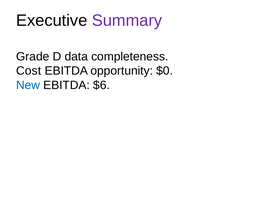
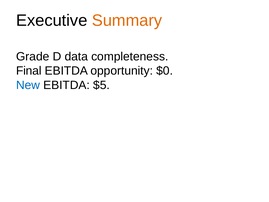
Summary colour: purple -> orange (127, 20)
Cost: Cost -> Final (29, 71)
$6: $6 -> $5 (101, 85)
